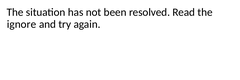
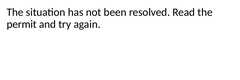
ignore: ignore -> permit (22, 24)
